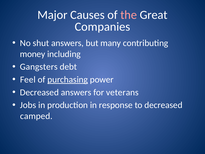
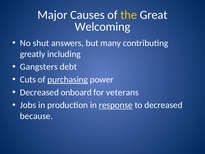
the colour: pink -> yellow (129, 15)
Companies: Companies -> Welcoming (103, 27)
money: money -> greatly (33, 54)
Feel: Feel -> Cuts (28, 79)
Decreased answers: answers -> onboard (76, 92)
response underline: none -> present (116, 105)
camped: camped -> because (36, 116)
